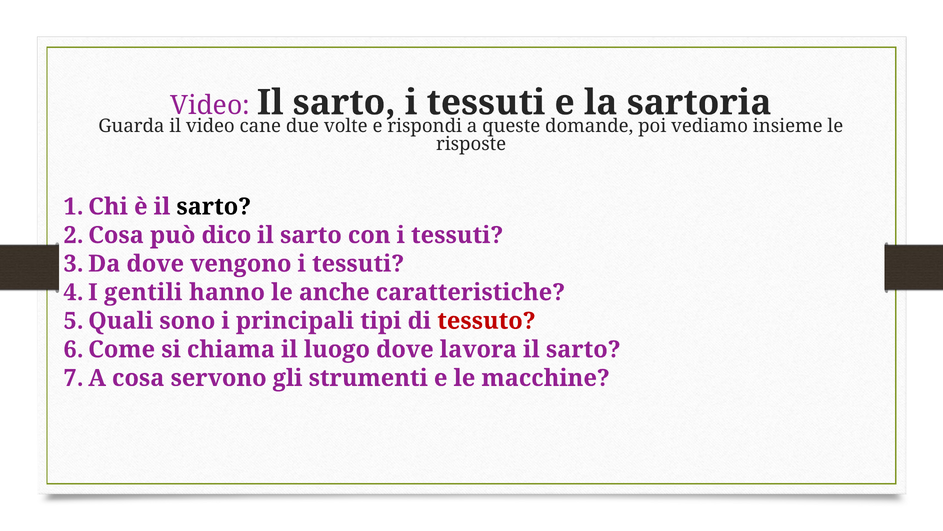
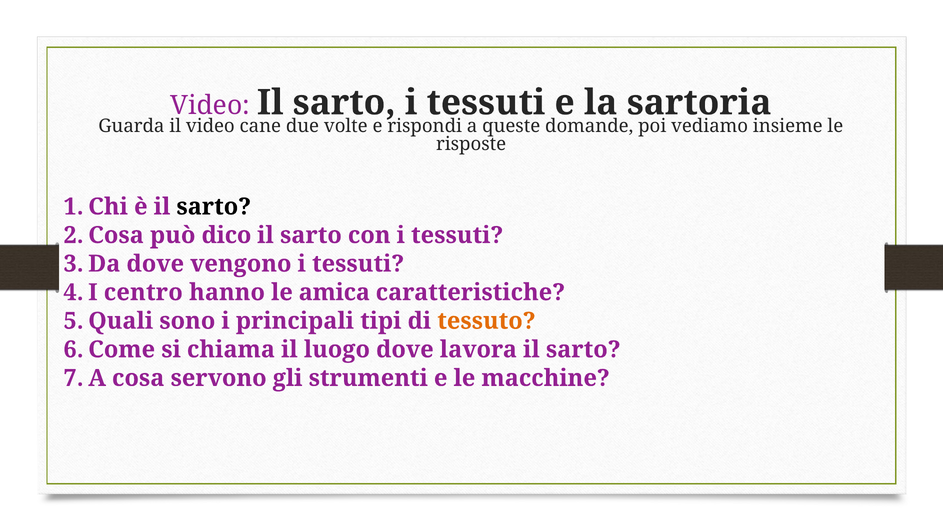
gentili: gentili -> centro (143, 292)
anche: anche -> amica (334, 292)
tessuto colour: red -> orange (487, 321)
